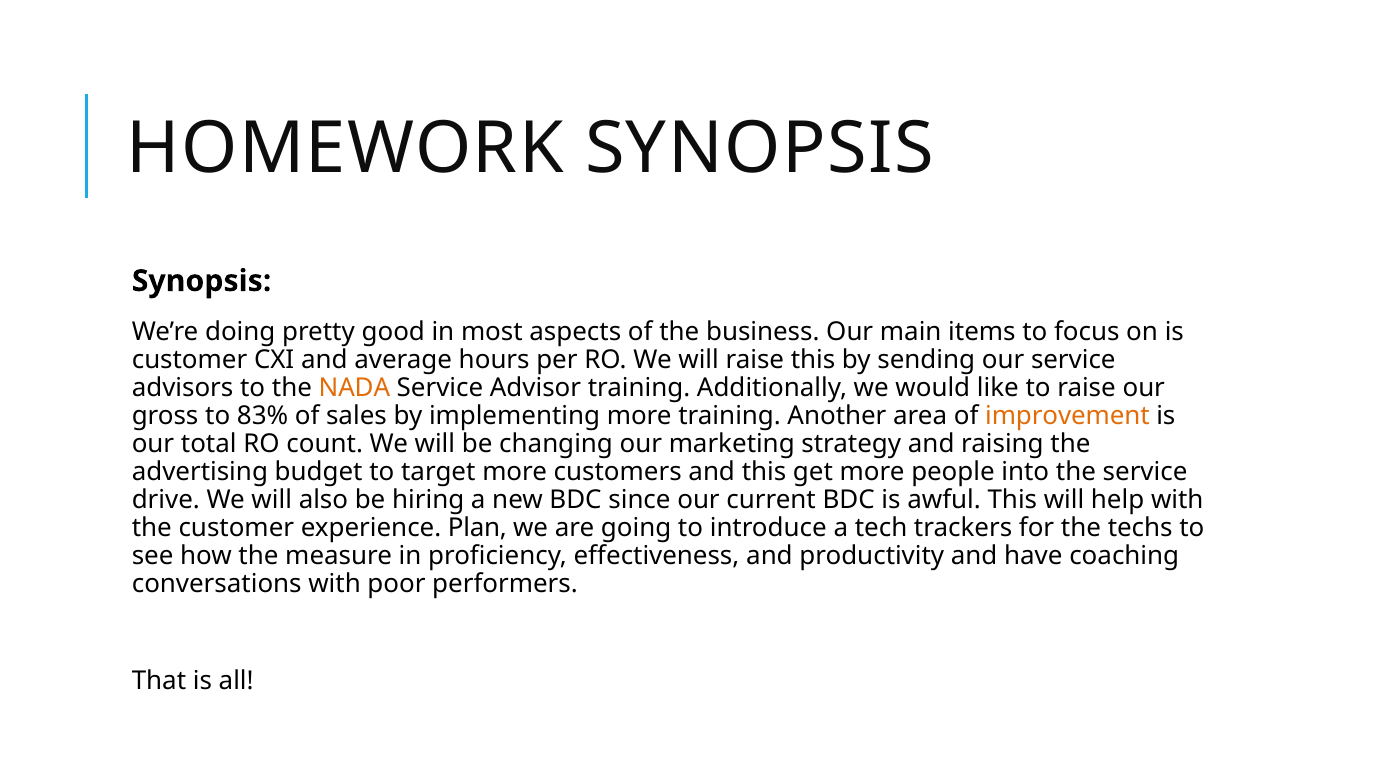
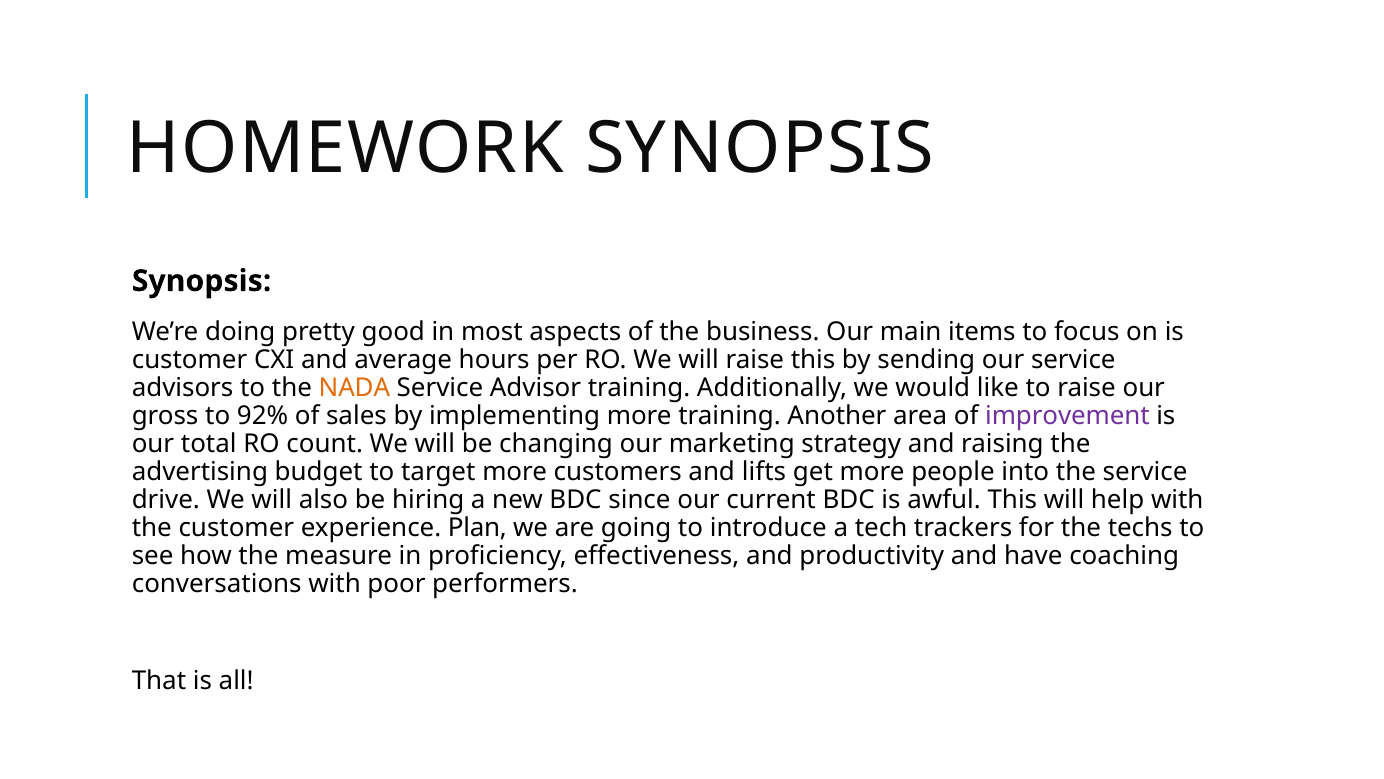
83%: 83% -> 92% (263, 416)
improvement colour: orange -> purple (1067, 416)
and this: this -> lifts (764, 472)
